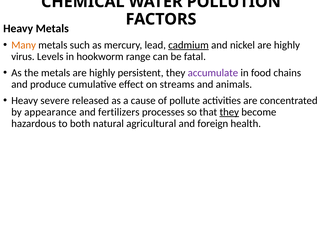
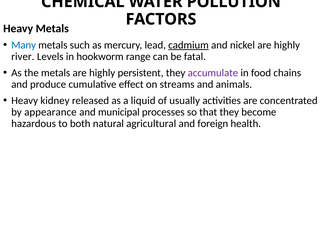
Many colour: orange -> blue (24, 45)
virus: virus -> river (23, 57)
severe: severe -> kidney (55, 100)
cause: cause -> liquid (143, 100)
pollute: pollute -> usually (185, 100)
fertilizers: fertilizers -> municipal (119, 112)
they underline: present -> none (229, 112)
